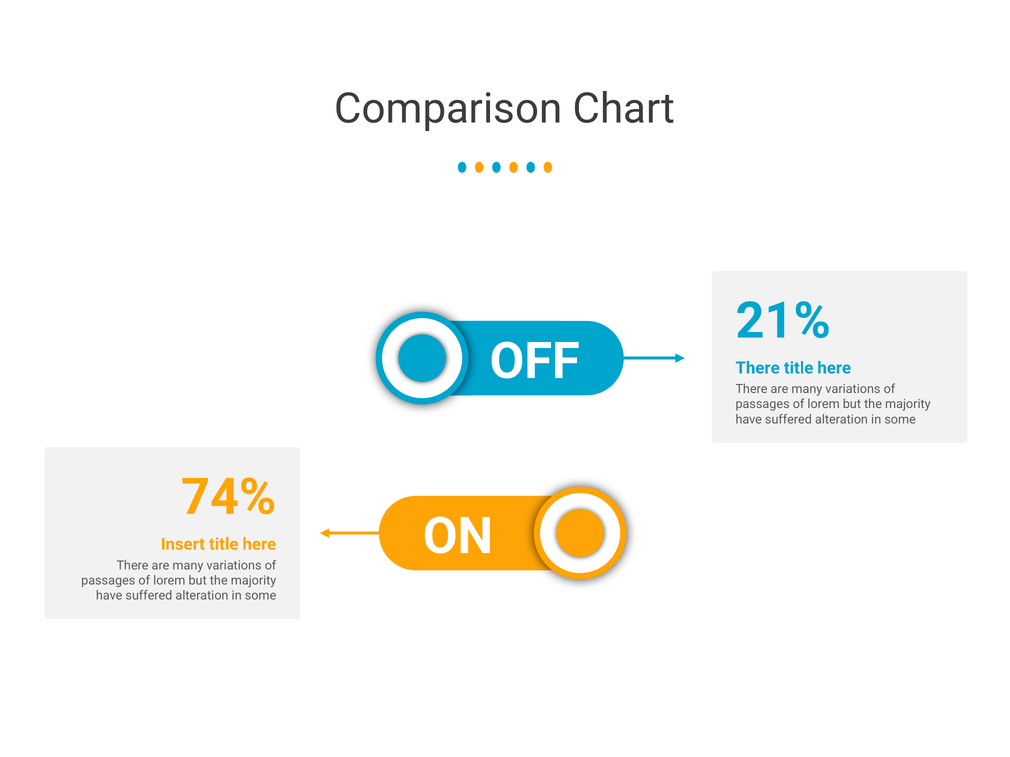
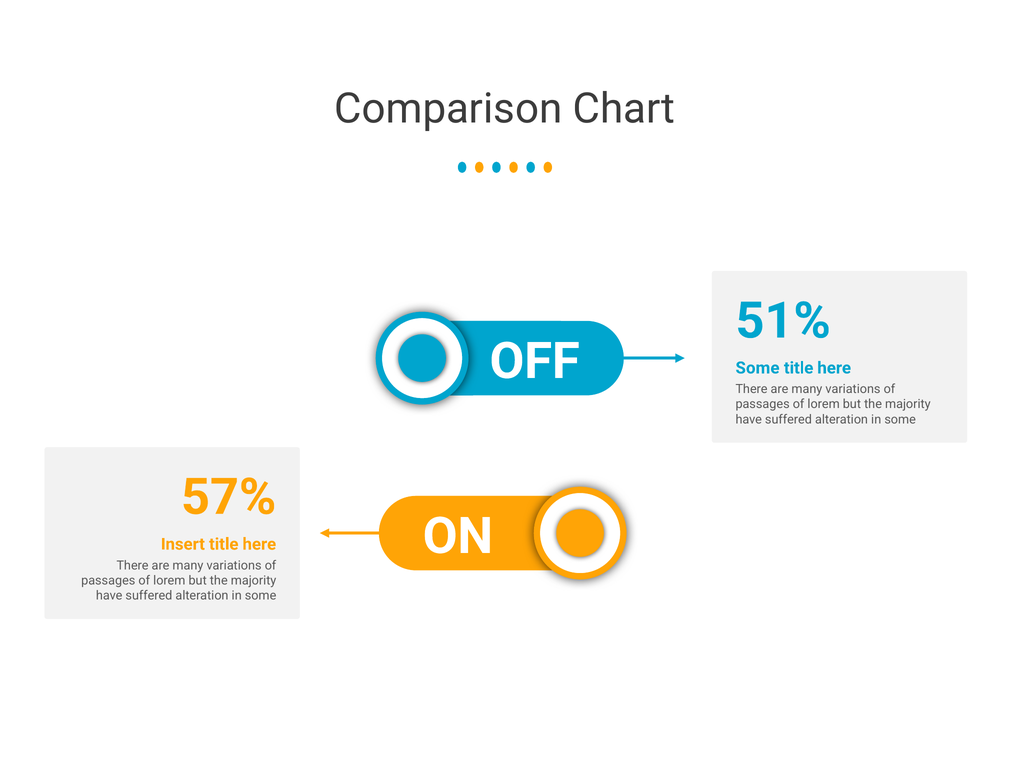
21%: 21% -> 51% (783, 321)
There: There -> Some (758, 368)
74%: 74% -> 57% (229, 498)
